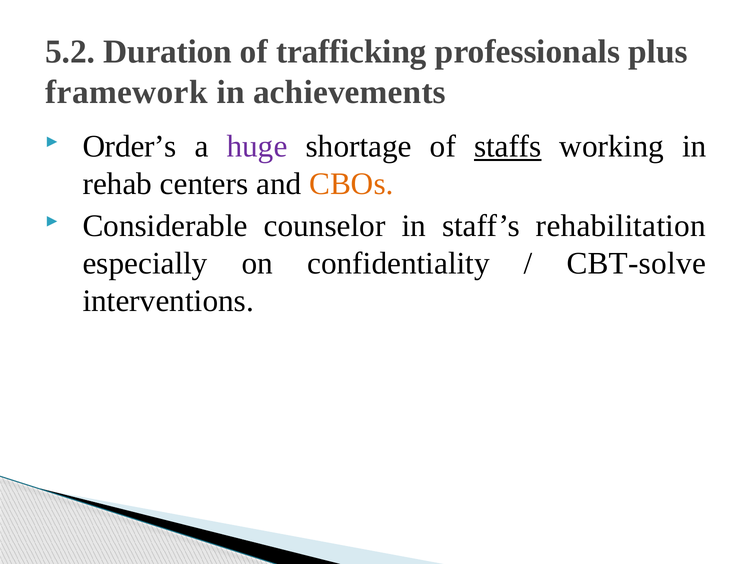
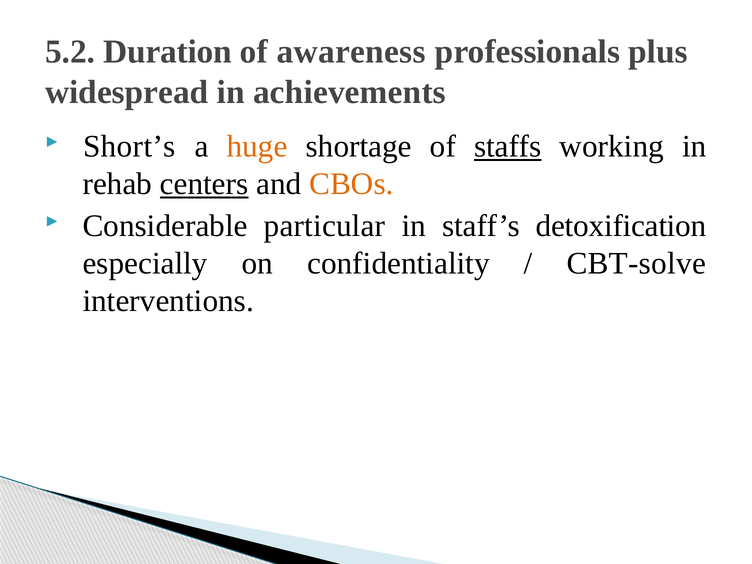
trafficking: trafficking -> awareness (351, 52)
framework: framework -> widespread (127, 92)
Order’s: Order’s -> Short’s (129, 147)
huge colour: purple -> orange (257, 147)
centers underline: none -> present (204, 184)
counselor: counselor -> particular (325, 226)
rehabilitation: rehabilitation -> detoxification (621, 226)
